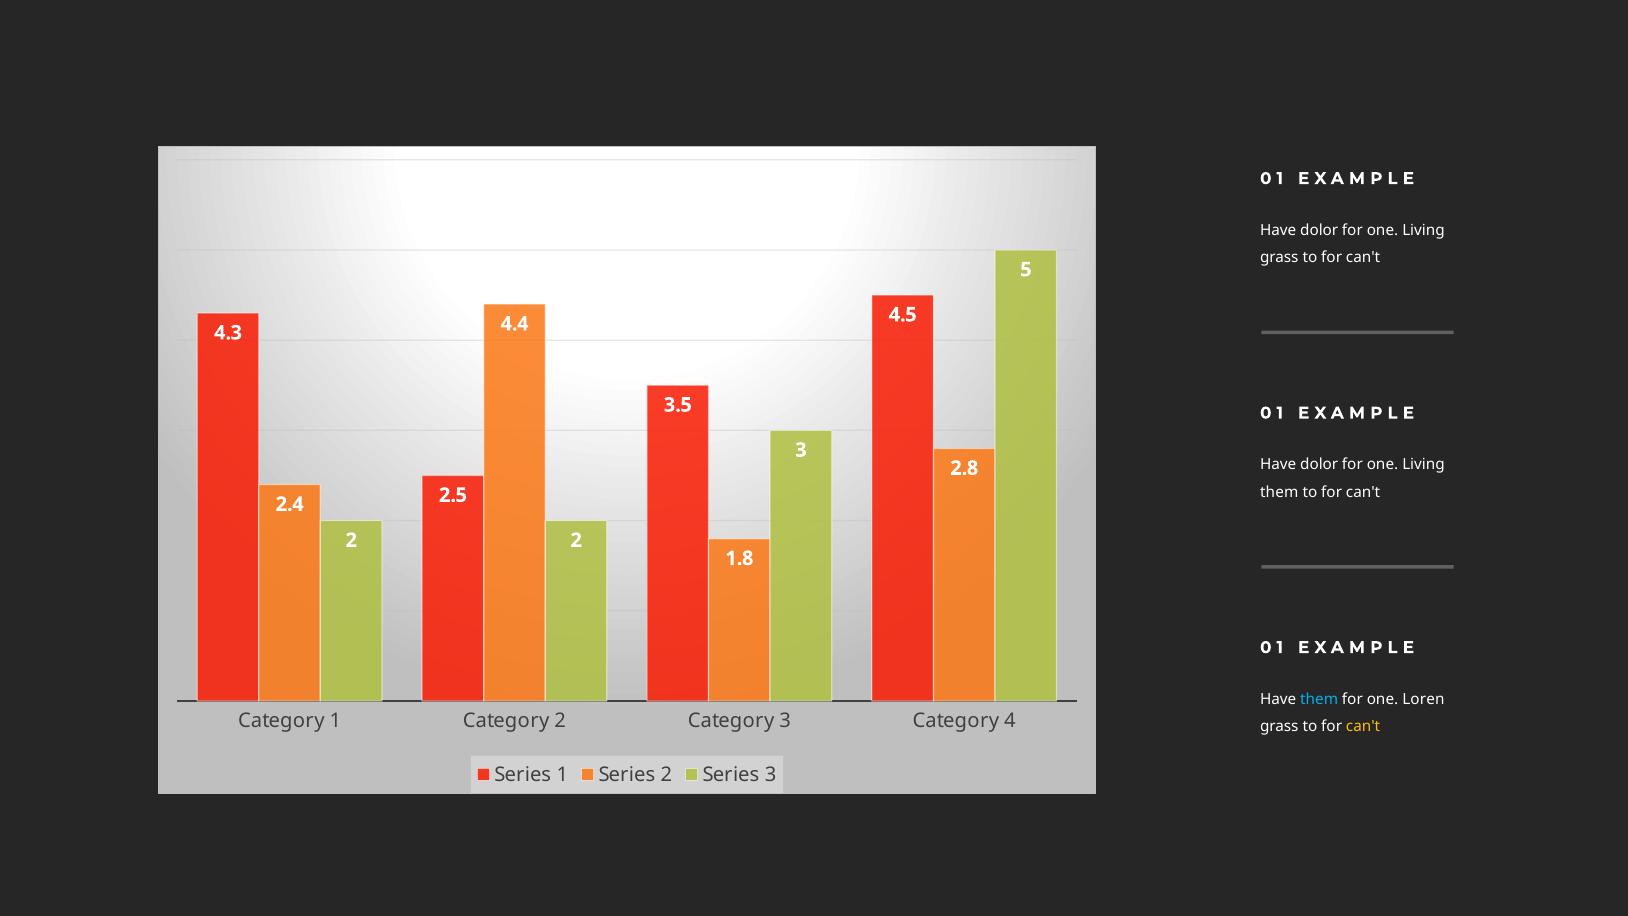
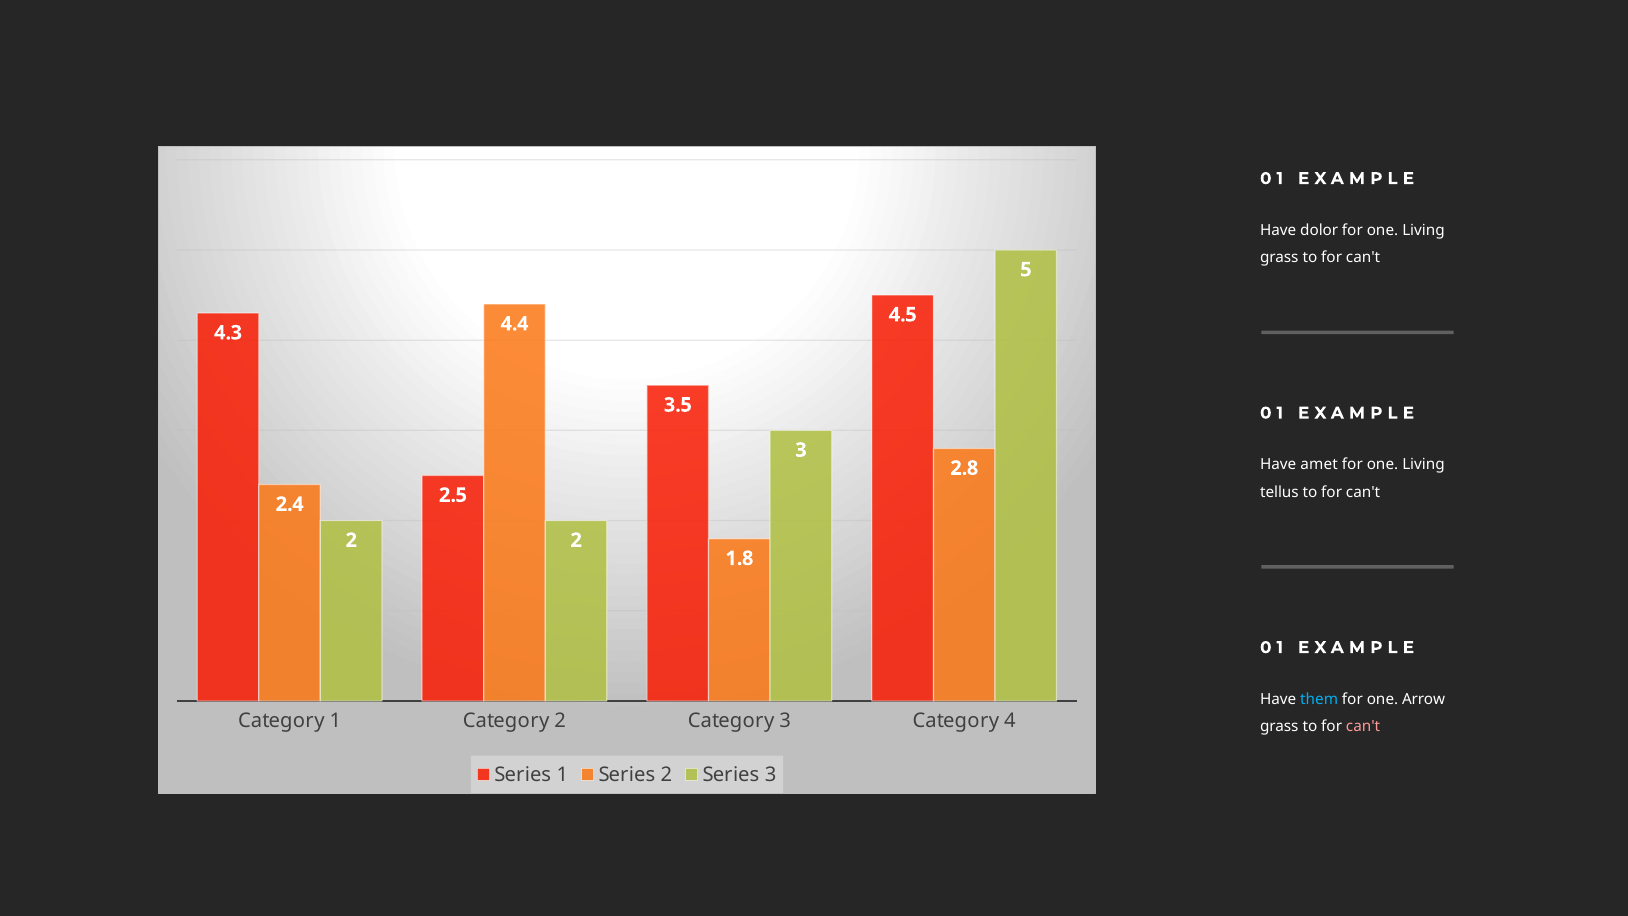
dolor: dolor -> amet (1319, 464)
them: them -> tellus (1279, 492)
Loren: Loren -> Arrow (1424, 699)
can't colour: yellow -> pink (1363, 726)
